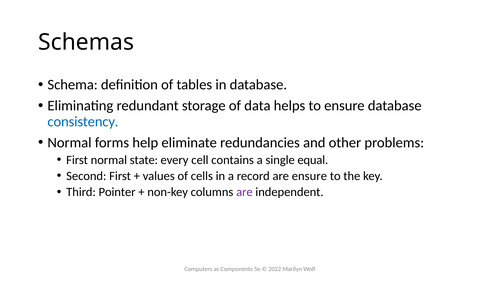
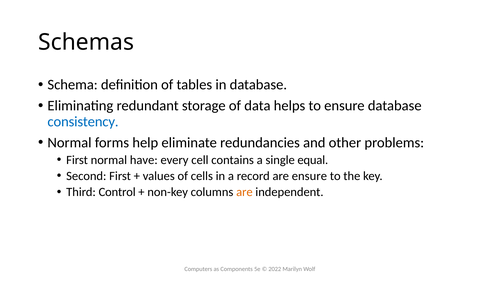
state: state -> have (144, 159)
Pointer: Pointer -> Control (117, 192)
are colour: purple -> orange (244, 192)
